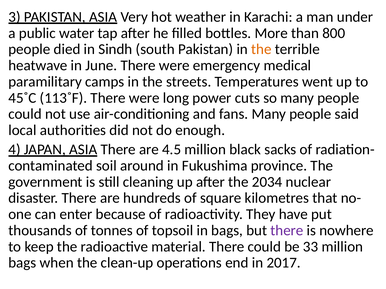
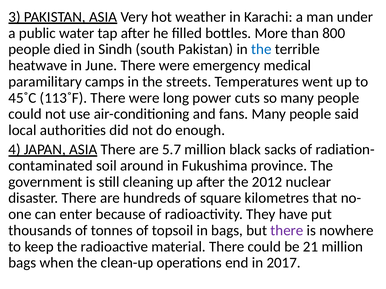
the colour: orange -> blue (261, 49)
4.5: 4.5 -> 5.7 (172, 150)
2034: 2034 -> 2012 (267, 182)
33: 33 -> 21 (311, 247)
